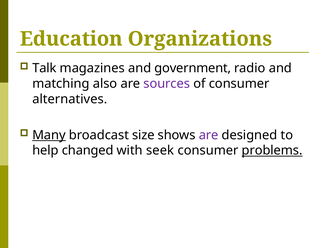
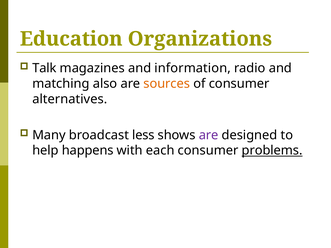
government: government -> information (193, 68)
sources colour: purple -> orange (167, 84)
Many underline: present -> none (49, 135)
size: size -> less (143, 135)
changed: changed -> happens (88, 151)
seek: seek -> each (160, 151)
